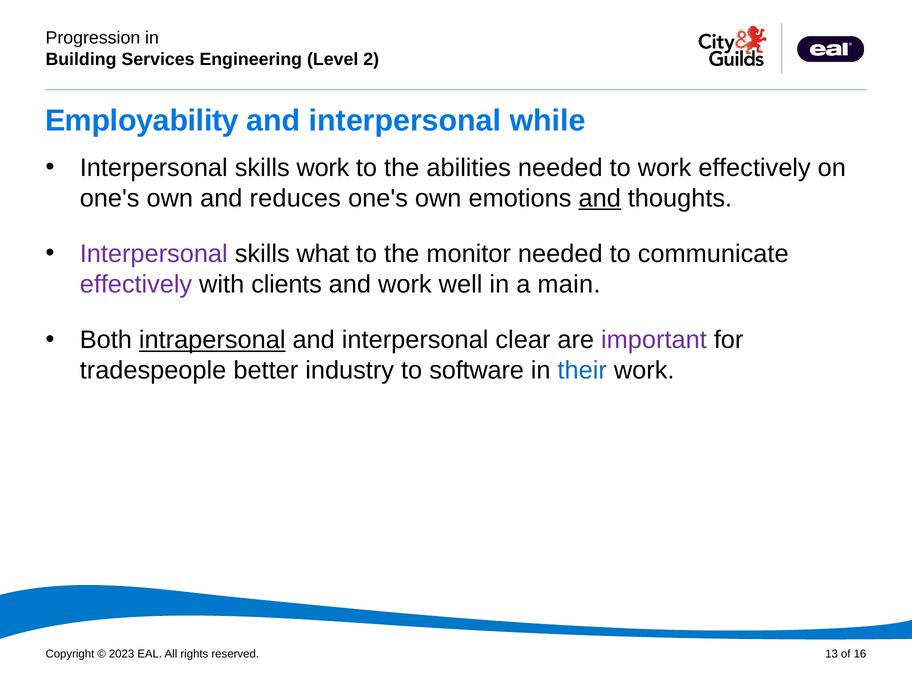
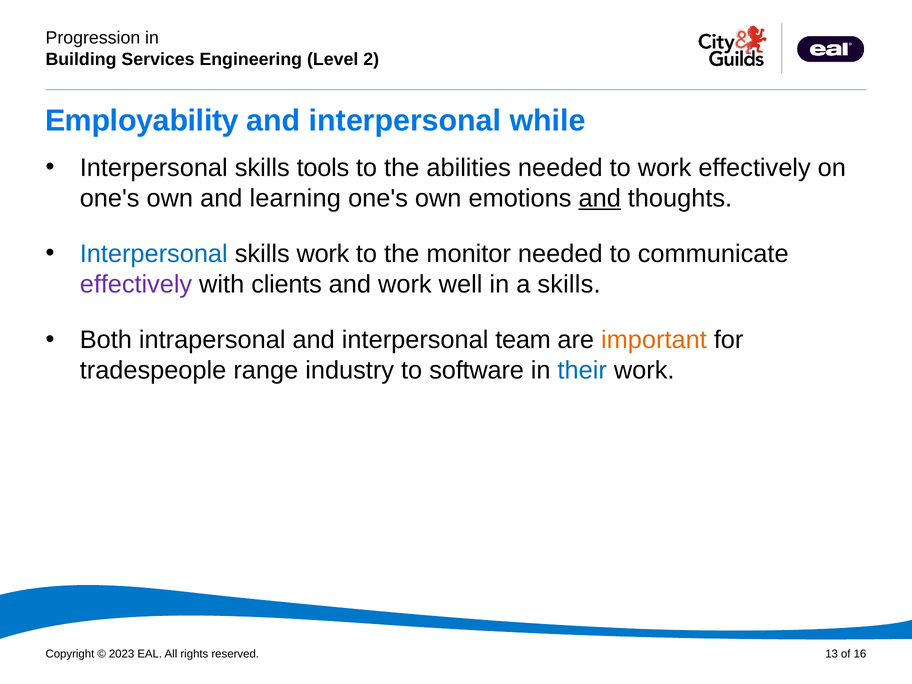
skills work: work -> tools (323, 168)
reduces: reduces -> learning (295, 198)
Interpersonal colour: purple -> blue (154, 254)
skills what: what -> work (323, 254)
a main: main -> skills (569, 284)
intrapersonal underline: present -> none (212, 340)
clear: clear -> team (523, 340)
important colour: purple -> orange (654, 340)
better: better -> range (266, 371)
